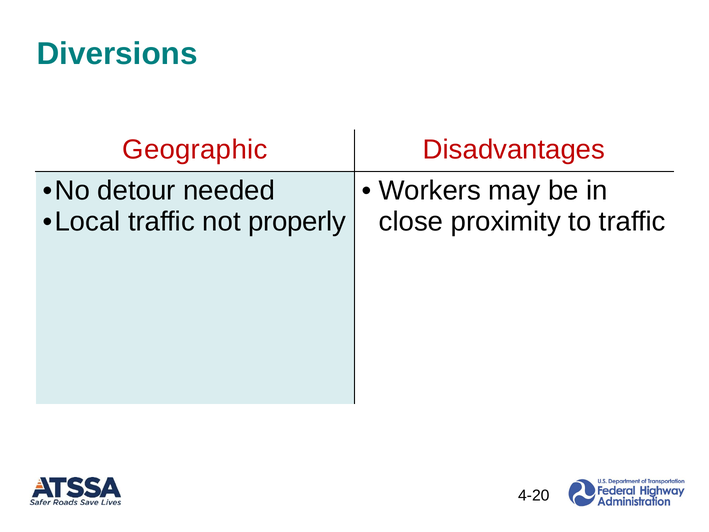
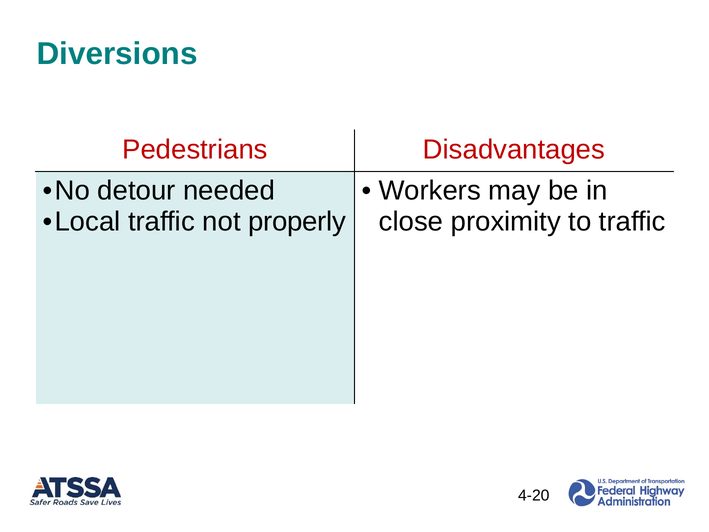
Geographic: Geographic -> Pedestrians (195, 149)
